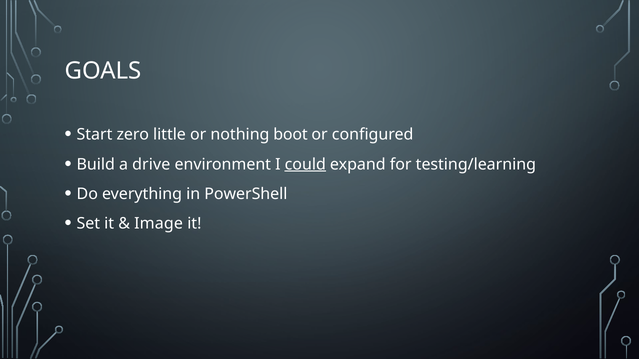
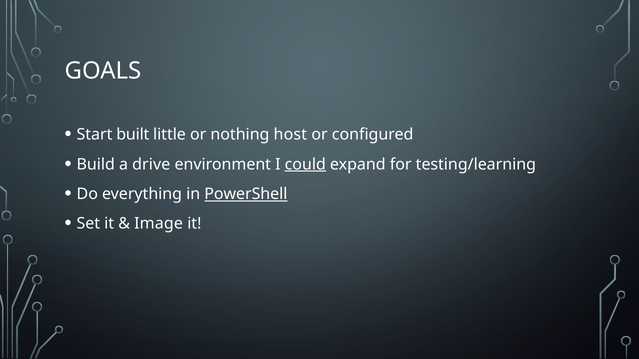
zero: zero -> built (133, 135)
boot: boot -> host (290, 135)
PowerShell underline: none -> present (246, 194)
